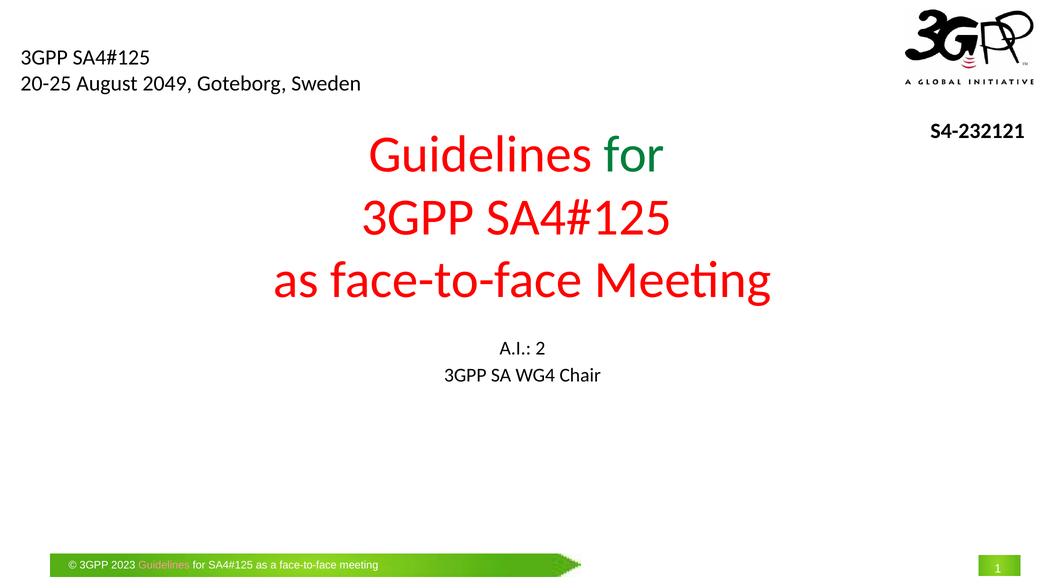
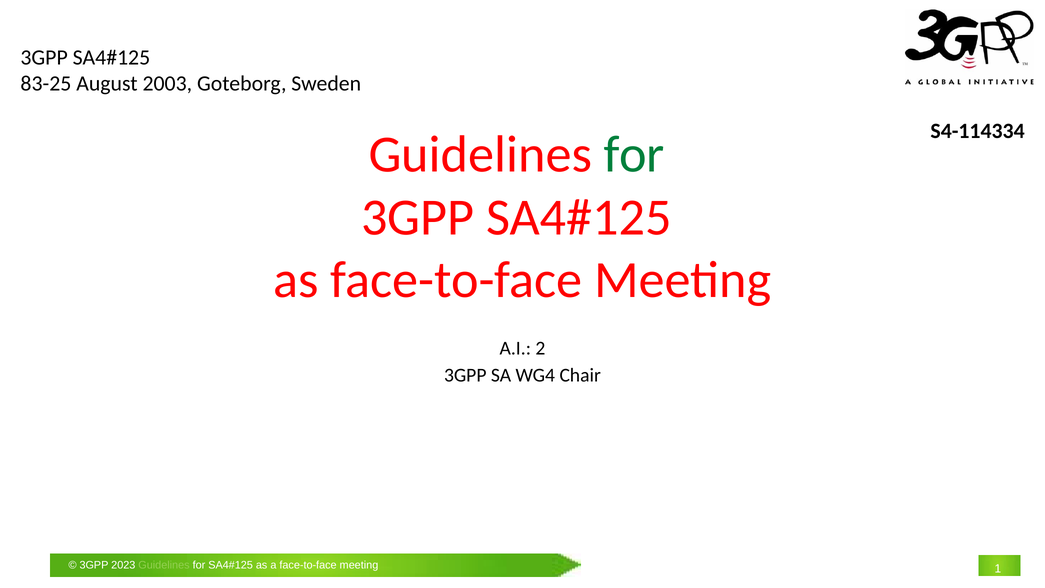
20-25: 20-25 -> 83-25 (46, 84)
2049: 2049 -> 2003 (167, 84)
S4-232121: S4-232121 -> S4-114334 (978, 131)
Guidelines colour: pink -> light green (164, 565)
